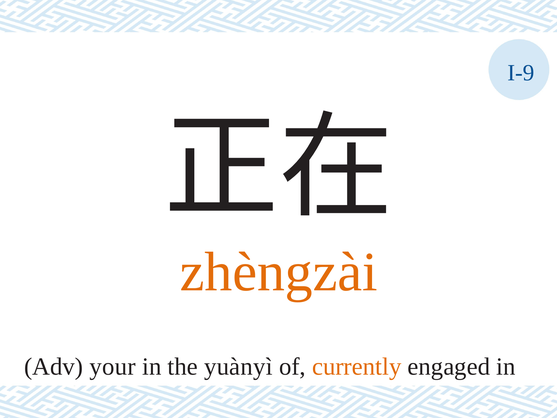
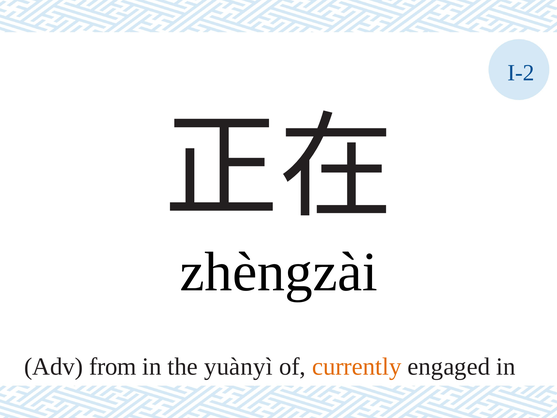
I-9: I-9 -> I-2 (521, 73)
zhèngzài colour: orange -> black (279, 272)
your: your -> from (113, 367)
